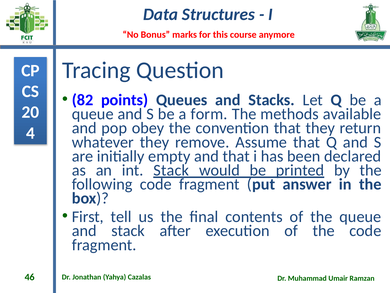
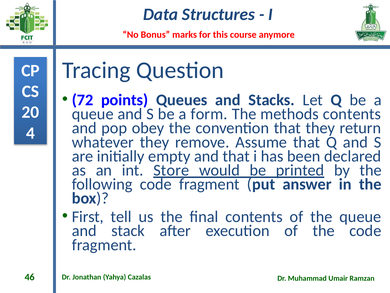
82: 82 -> 72 (83, 100)
methods available: available -> contents (352, 114)
int Stack: Stack -> Store (171, 170)
